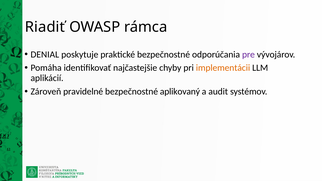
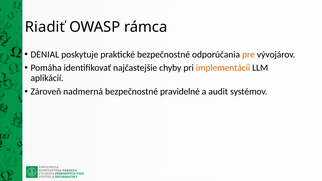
pre colour: purple -> orange (248, 54)
pravidelné: pravidelné -> nadmerná (83, 92)
aplikovaný: aplikovaný -> pravidelné (180, 92)
